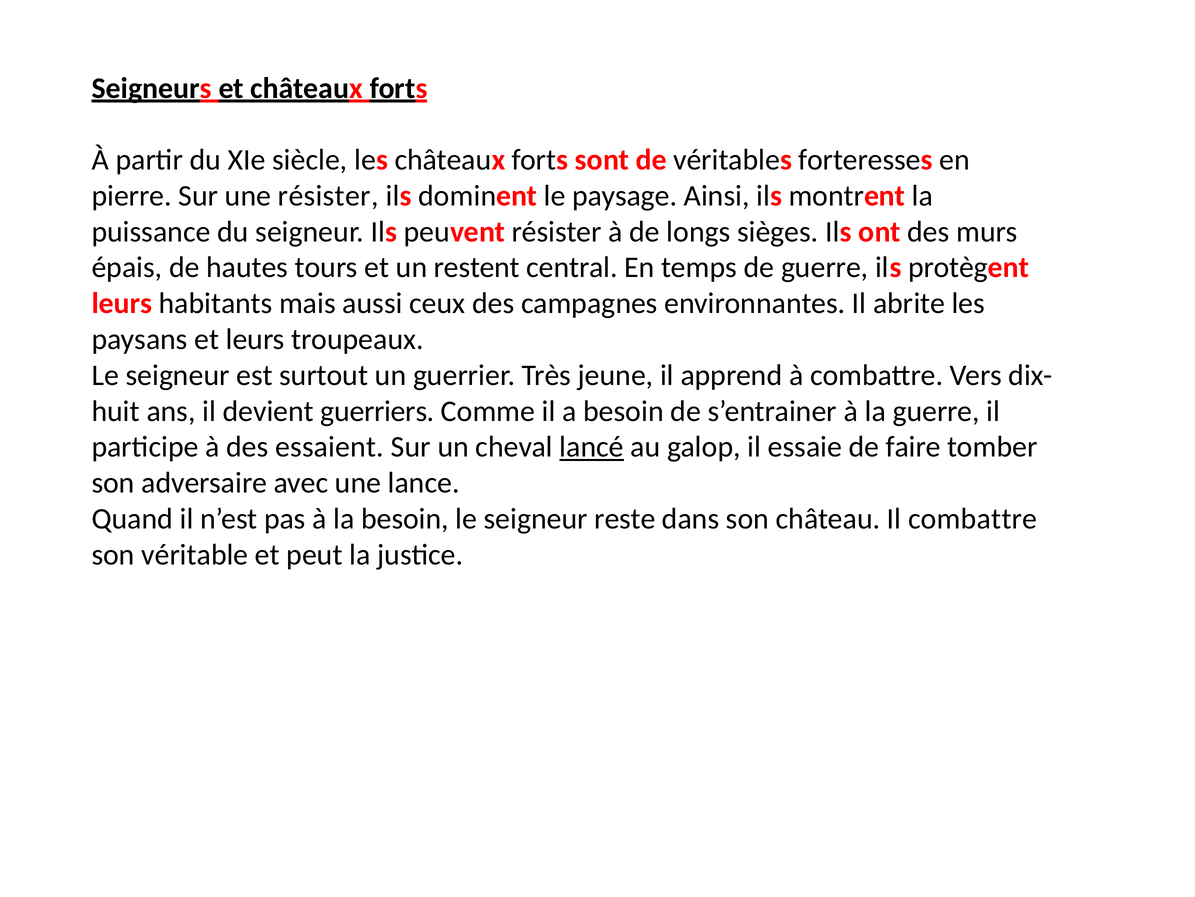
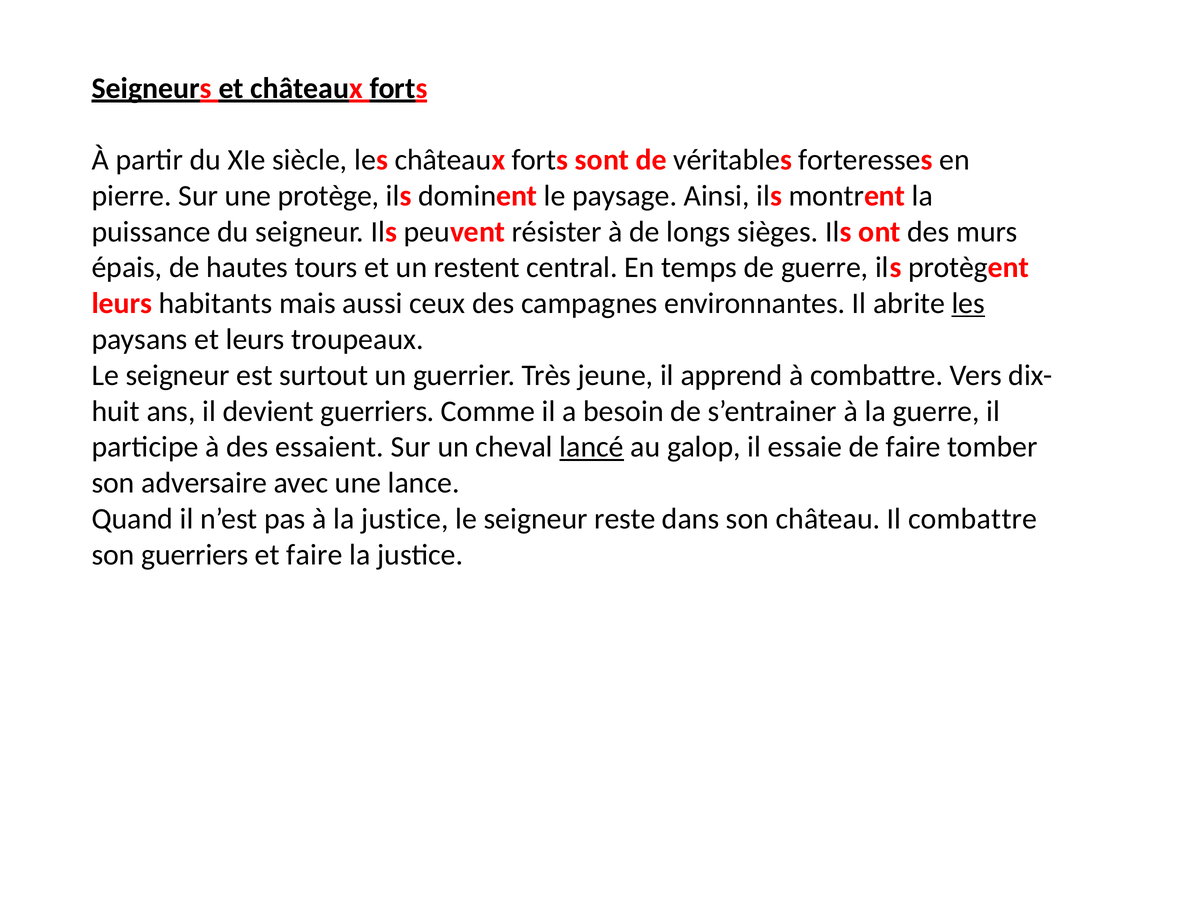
une résister: résister -> protège (328, 196)
les underline: none -> present (968, 303)
à la besoin: besoin -> justice (405, 518)
son véritable: véritable -> guerriers (195, 554)
et peut: peut -> faire (314, 554)
